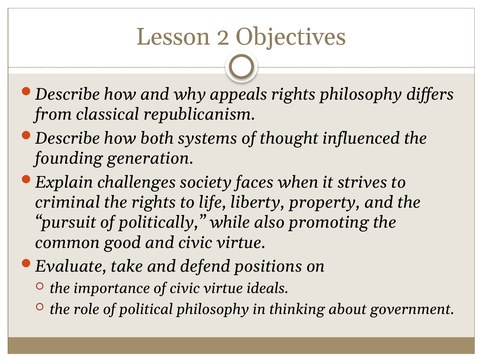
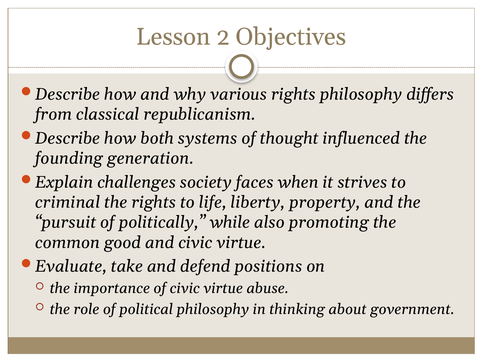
appeals: appeals -> various (239, 94)
ideals: ideals -> abuse (268, 289)
